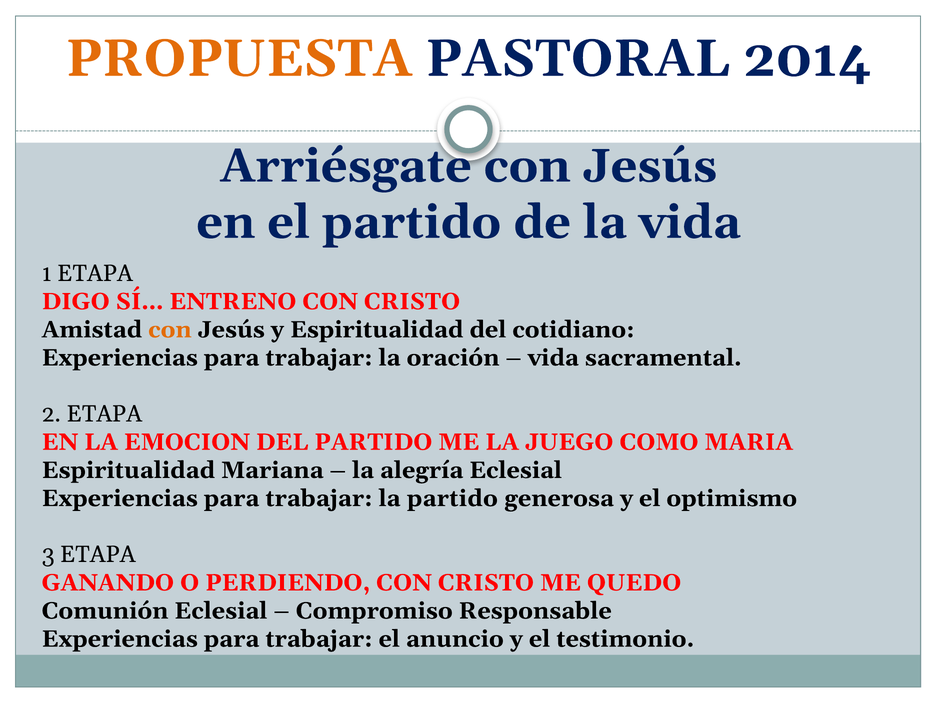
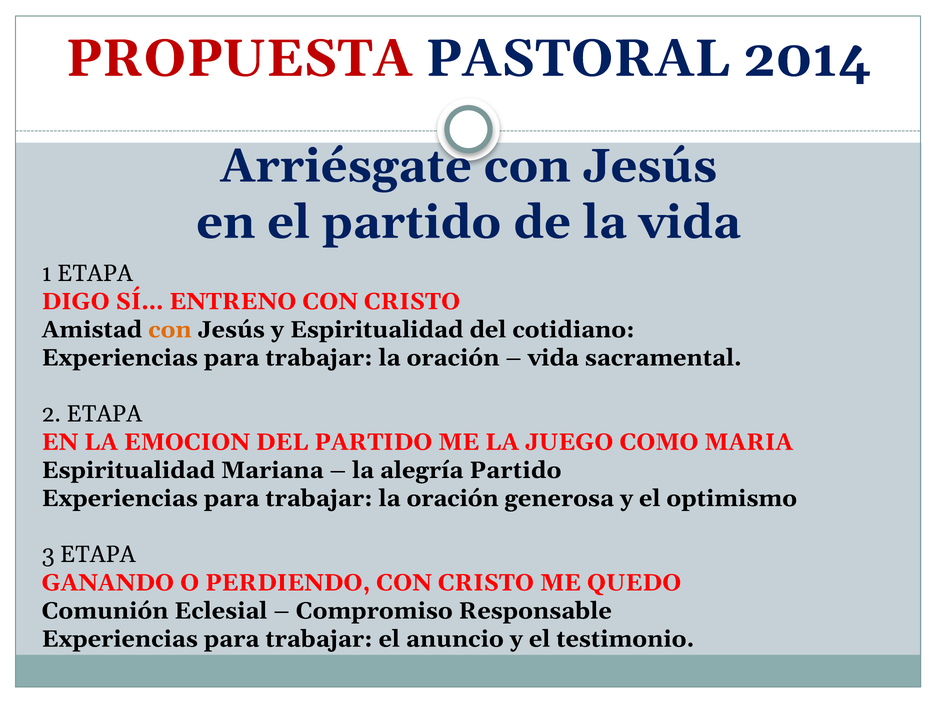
PROPUESTA colour: orange -> red (239, 59)
alegría Eclesial: Eclesial -> Partido (515, 470)
partido: partido -> oración (453, 498)
